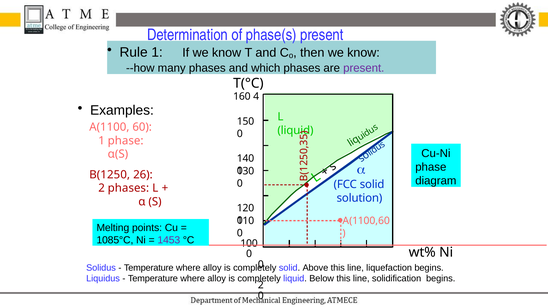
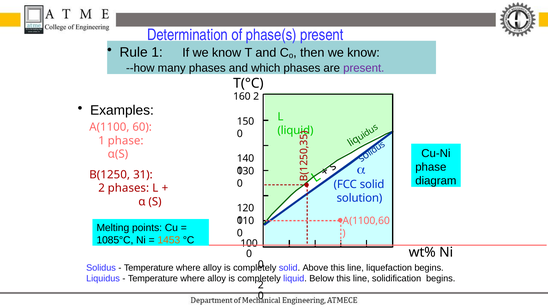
160 4: 4 -> 2 (256, 96)
26: 26 -> 31 (143, 175)
1453 colour: purple -> orange (169, 240)
